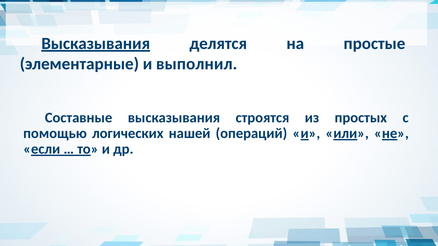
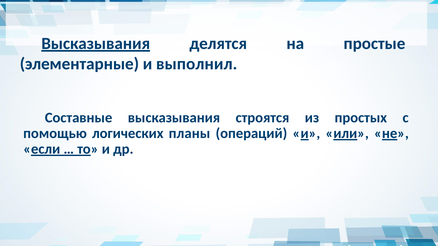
нашей: нашей -> планы (190, 134)
